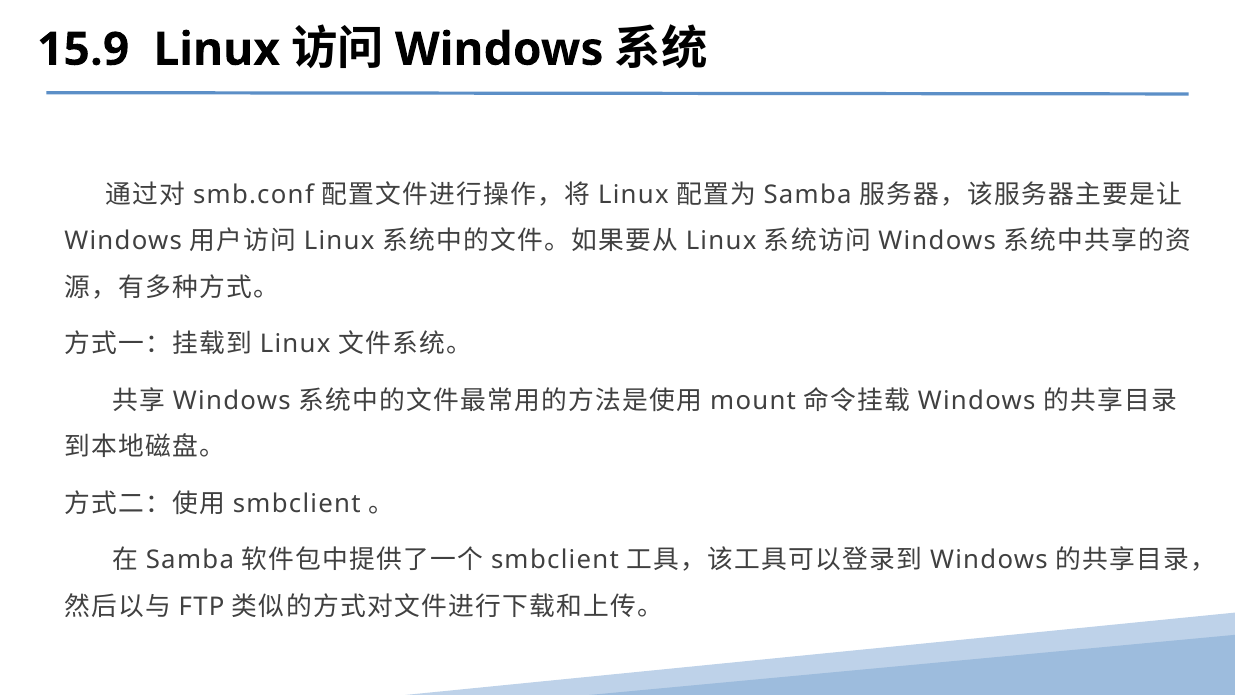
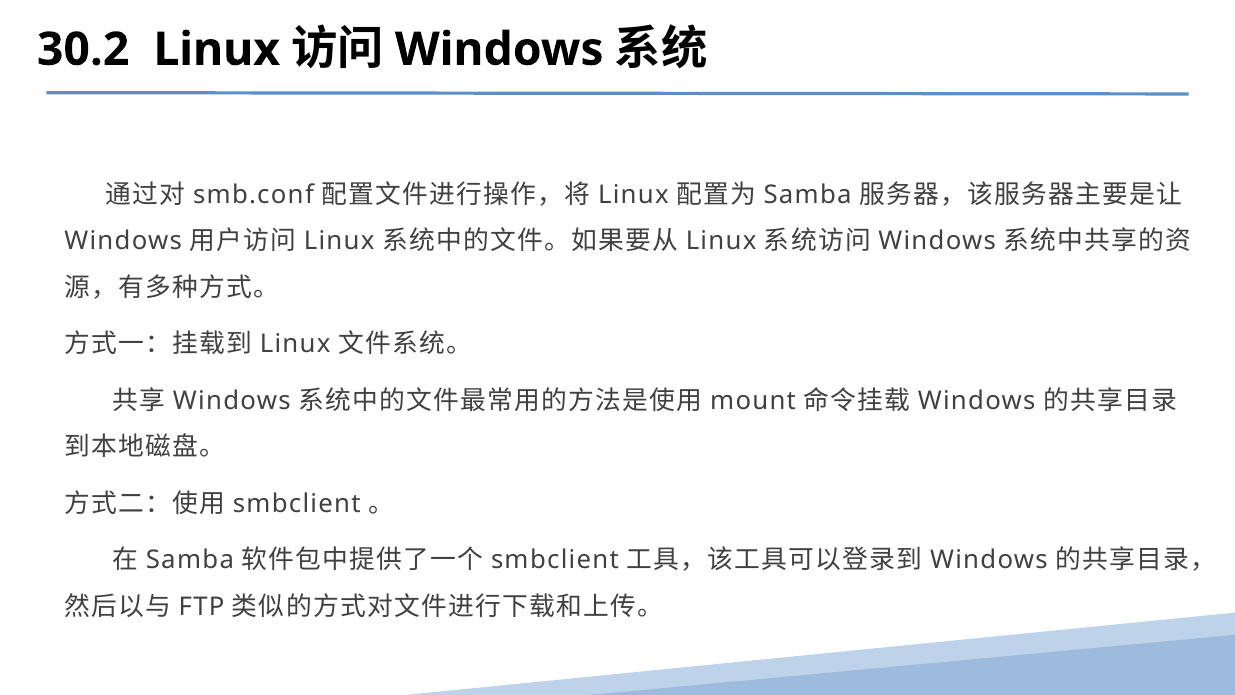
15.9: 15.9 -> 30.2 (83, 50)
